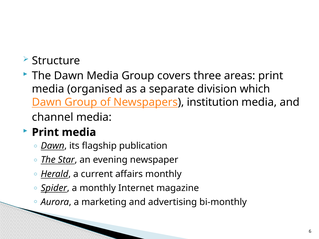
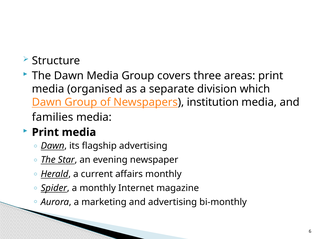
channel: channel -> families (53, 117)
flagship publication: publication -> advertising (143, 146)
